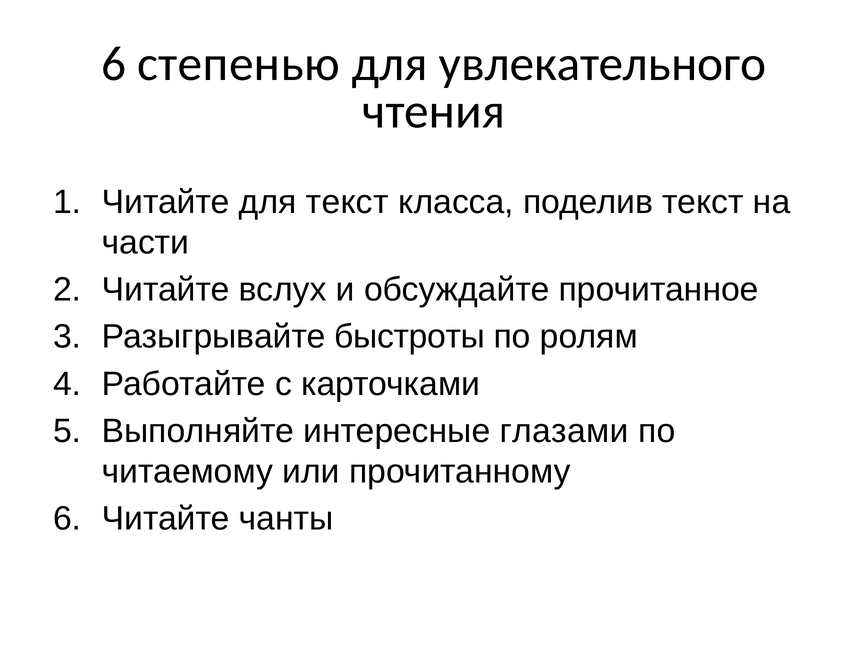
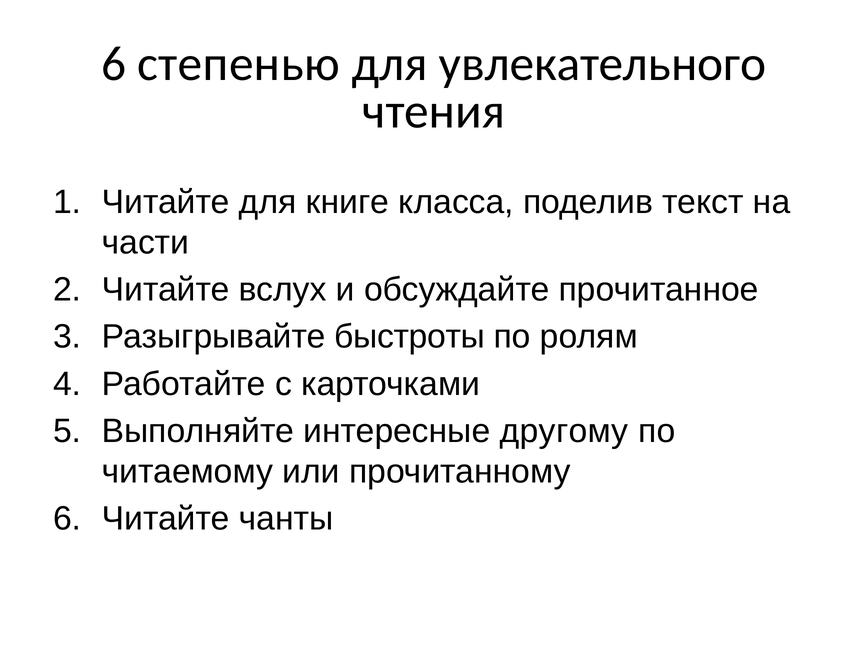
для текст: текст -> книге (347, 202)
глазами: глазами -> другому (564, 431)
